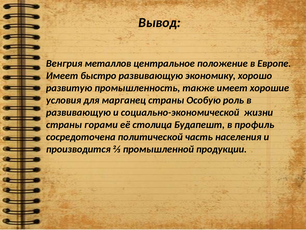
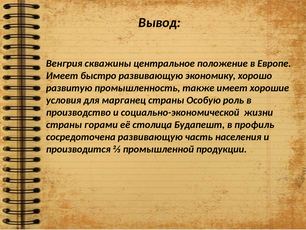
металлов: металлов -> скважины (108, 63)
развивающую: развивающую -> производство (78, 112)
сосредоточена политической: политической -> развивающую (150, 137)
